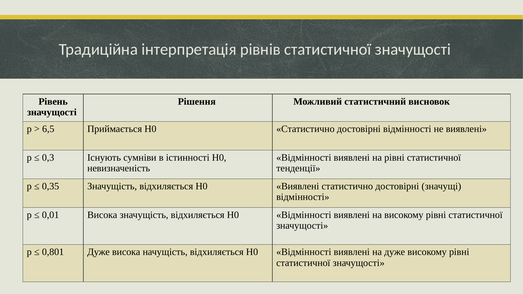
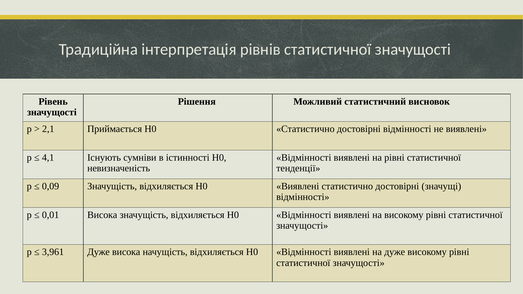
6,5: 6,5 -> 2,1 (48, 129)
0,3: 0,3 -> 4,1 (48, 158)
0,35: 0,35 -> 0,09 (51, 186)
0,801: 0,801 -> 3,961 (53, 252)
